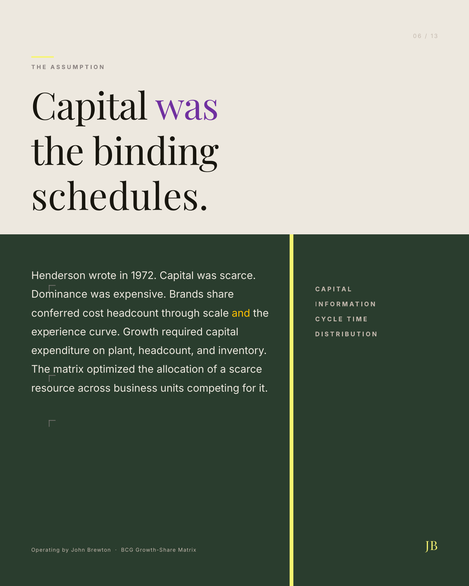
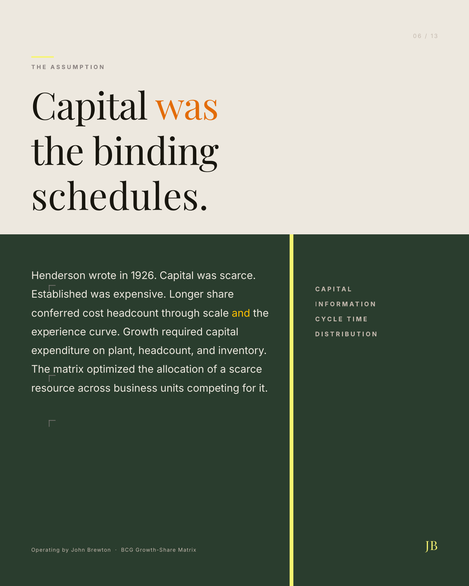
was colour: purple -> orange (187, 108)
1972: 1972 -> 1926 (144, 276)
Dominance: Dominance -> Established (59, 295)
Brands: Brands -> Longer (186, 295)
